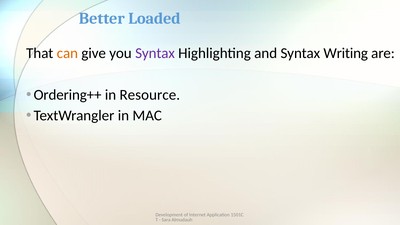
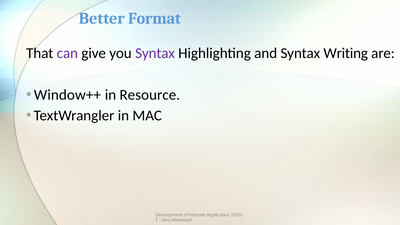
Loaded: Loaded -> Format (154, 18)
can colour: orange -> purple (67, 53)
Ordering++: Ordering++ -> Window++ (67, 95)
